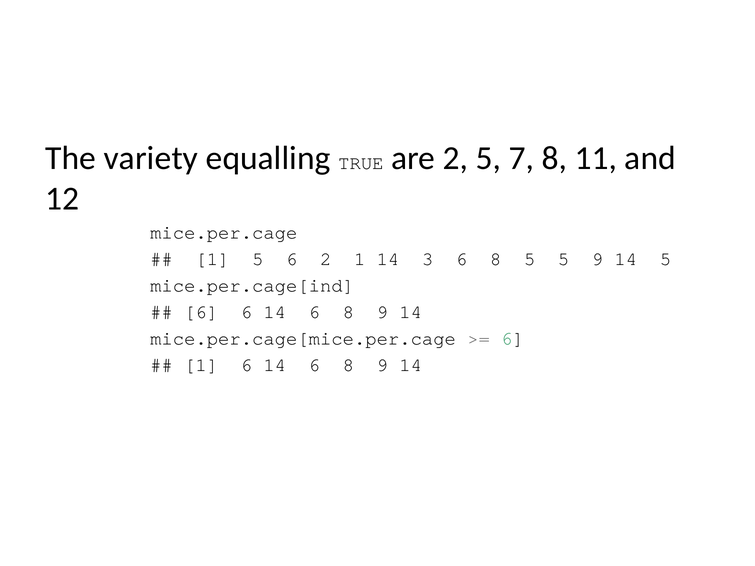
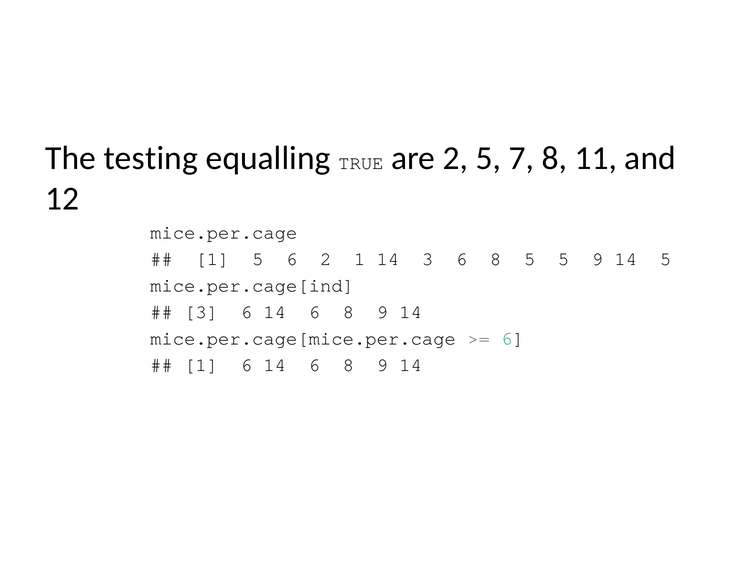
variety: variety -> testing (151, 158)
6: 6 -> 3 (201, 312)
